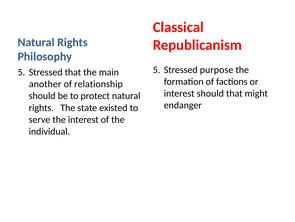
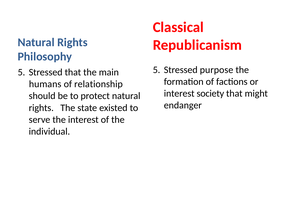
another: another -> humans (45, 84)
interest should: should -> society (210, 93)
